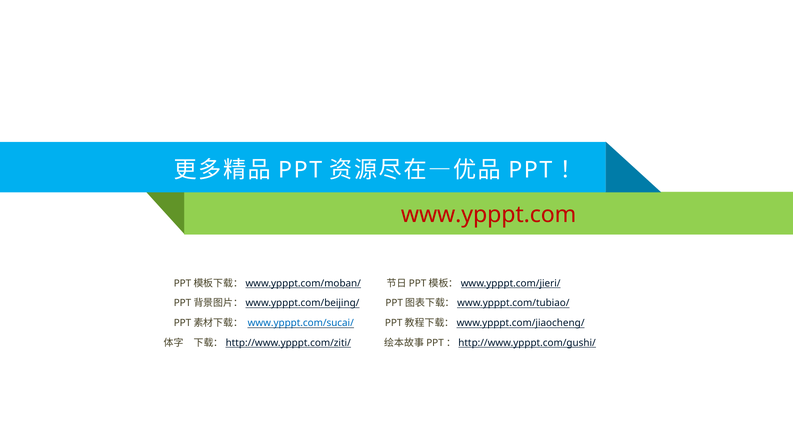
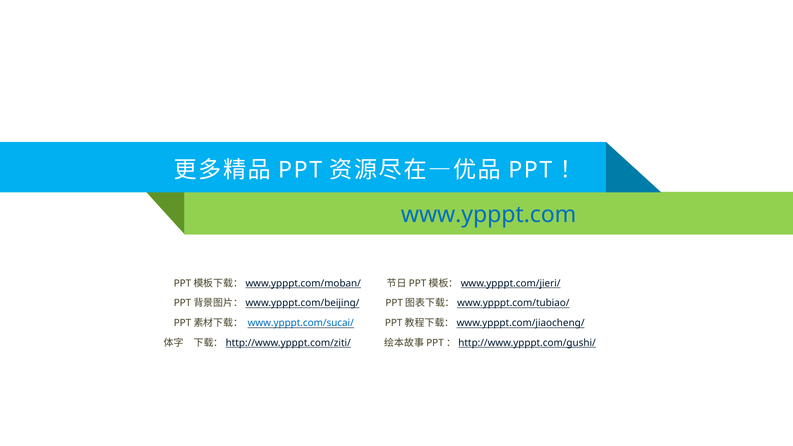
www.ypppt.com colour: red -> blue (489, 215)
